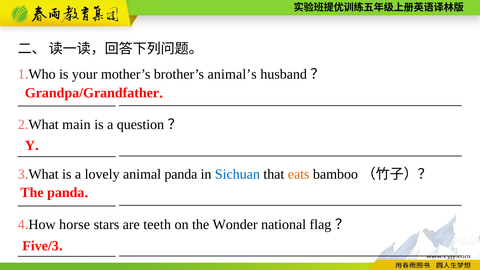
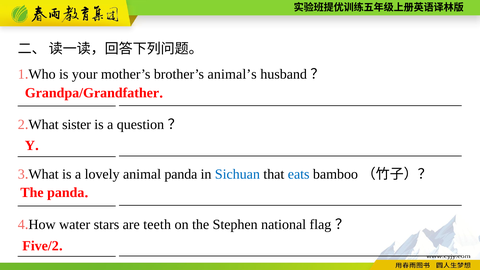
main: main -> sister (77, 125)
eats colour: orange -> blue (299, 174)
horse: horse -> water (75, 225)
Wonder: Wonder -> Stephen (235, 225)
Five/3: Five/3 -> Five/2 (41, 246)
